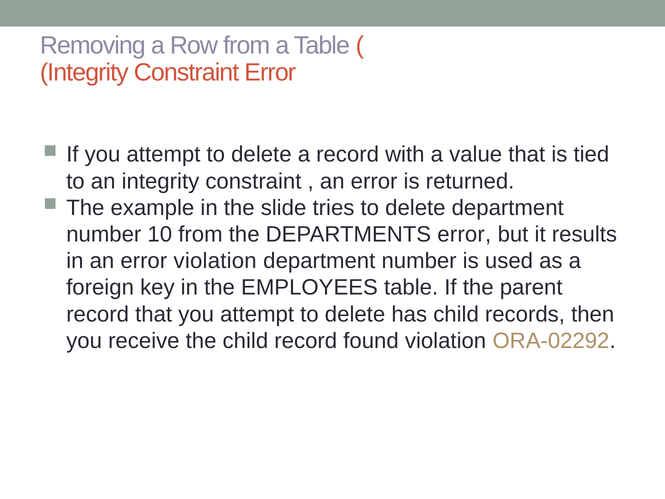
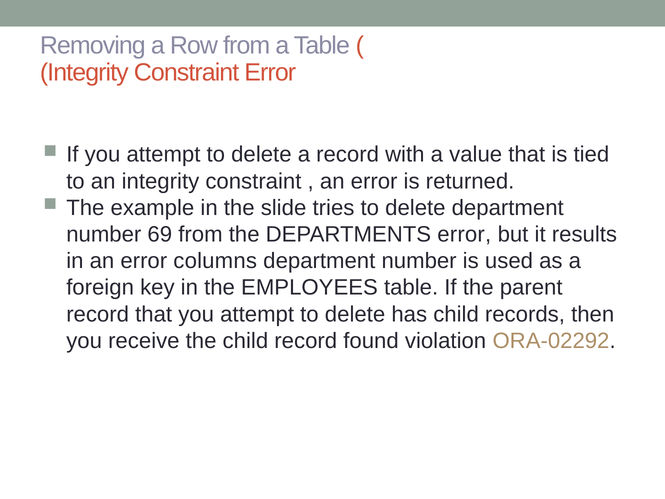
10: 10 -> 69 (160, 234)
error violation: violation -> columns (215, 261)
